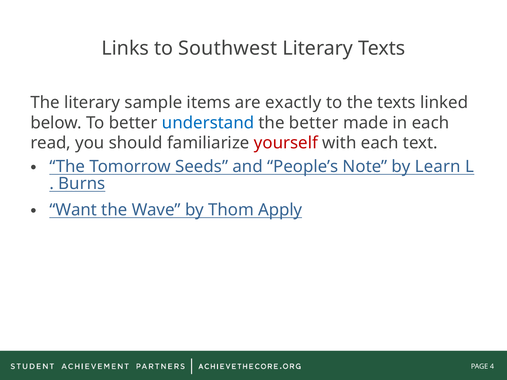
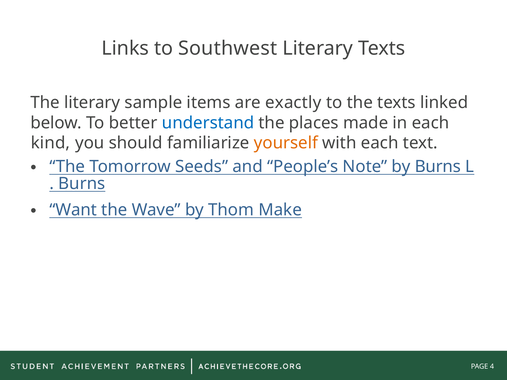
the better: better -> places (314, 123)
read: read -> kind (50, 143)
yourself colour: red -> orange (286, 143)
by Learn: Learn -> Burns (438, 167)
Apply: Apply -> Make (280, 210)
